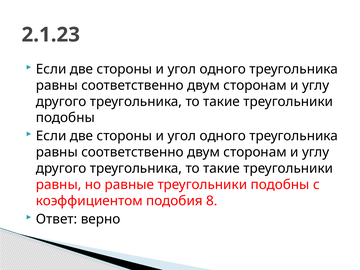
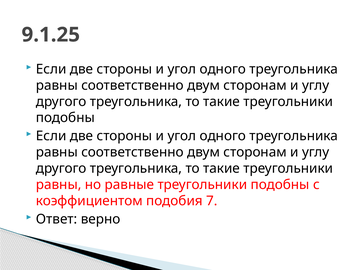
2.1.23: 2.1.23 -> 9.1.25 (51, 35)
8: 8 -> 7 (212, 201)
